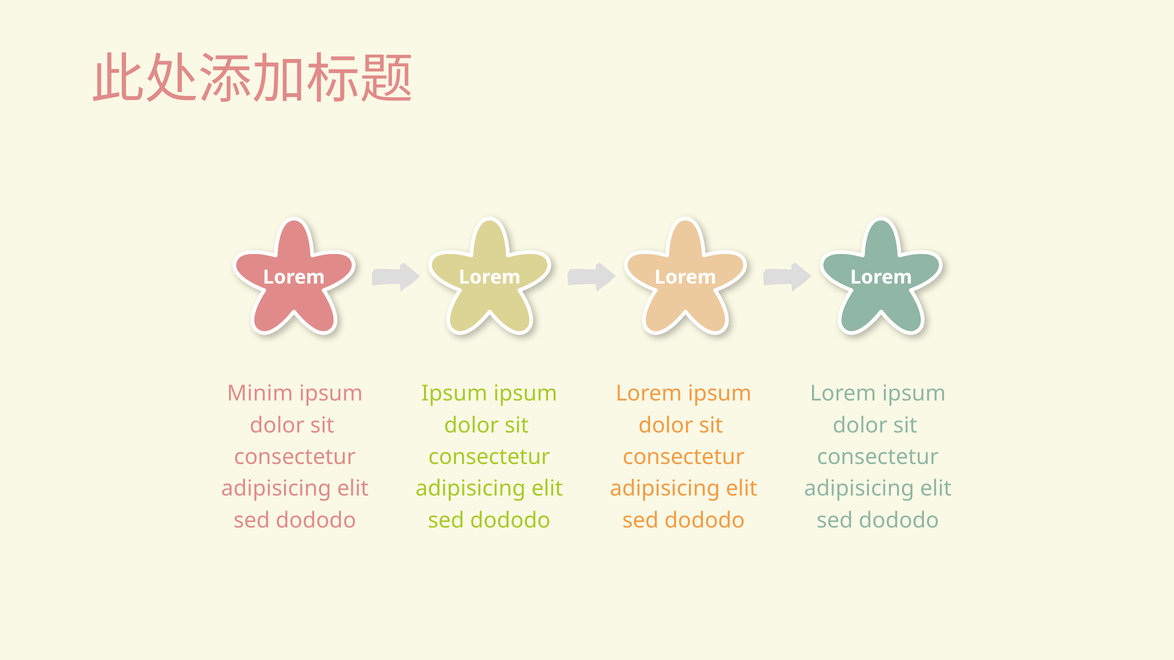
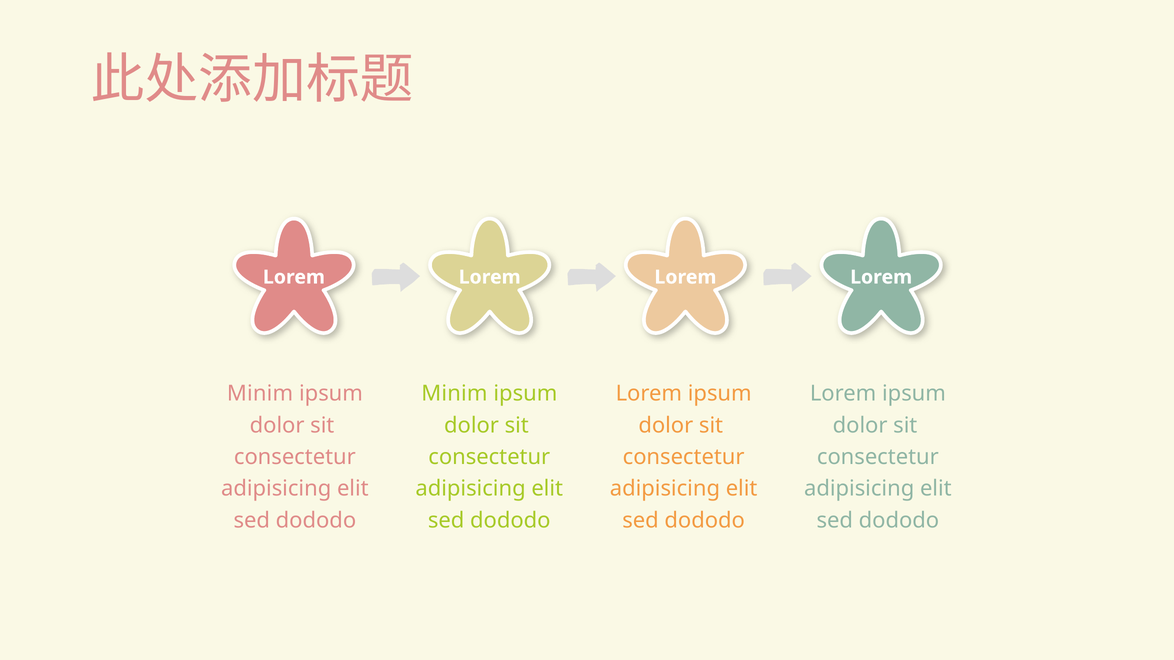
Ipsum: Ipsum -> Minim (454, 394)
